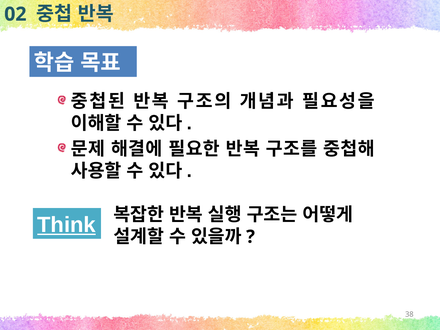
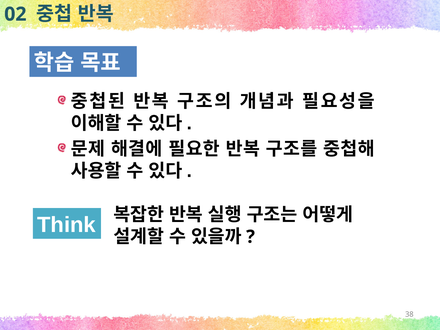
Think underline: present -> none (67, 225)
